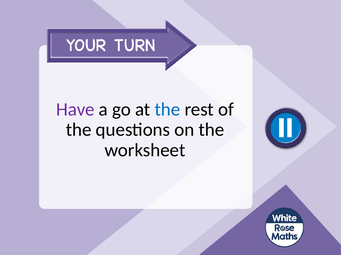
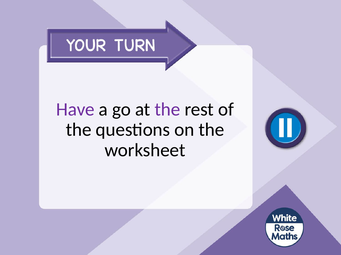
the colour: blue -> purple (167, 110)
